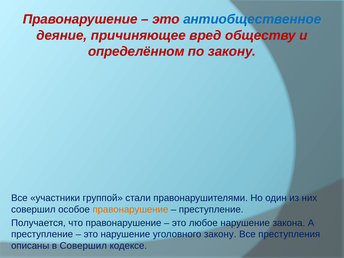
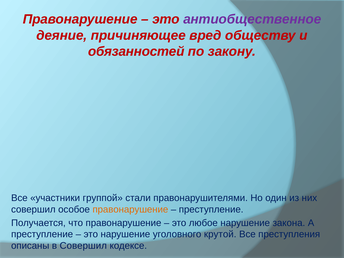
антиобщественное colour: blue -> purple (252, 19)
определённом: определённом -> обязанностей (136, 51)
уголовного закону: закону -> крутой (220, 234)
